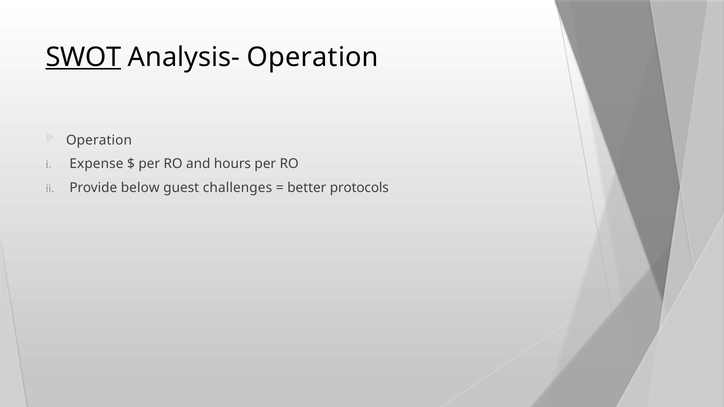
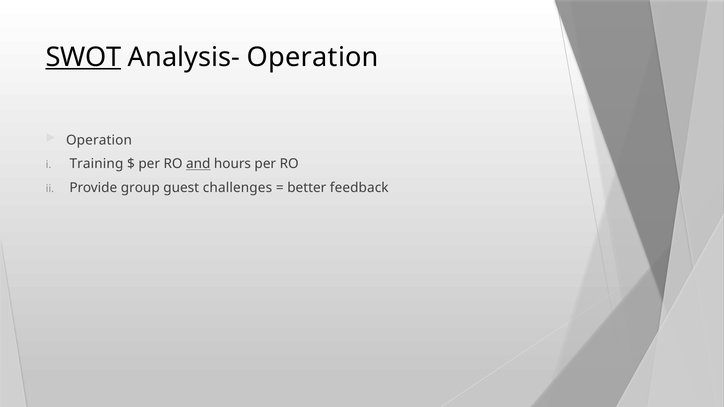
Expense: Expense -> Training (96, 164)
and underline: none -> present (198, 164)
below: below -> group (140, 188)
protocols: protocols -> feedback (359, 188)
